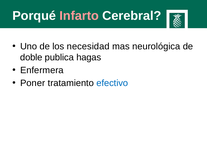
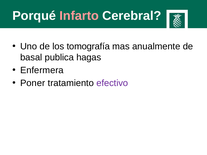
necesidad: necesidad -> tomografía (88, 46)
neurológica: neurológica -> anualmente (156, 46)
doble: doble -> basal (31, 57)
efectivo colour: blue -> purple (112, 83)
